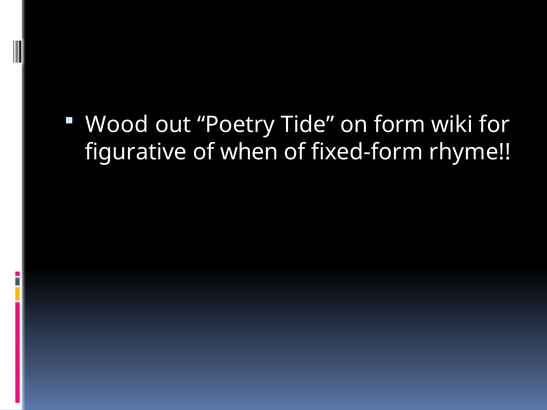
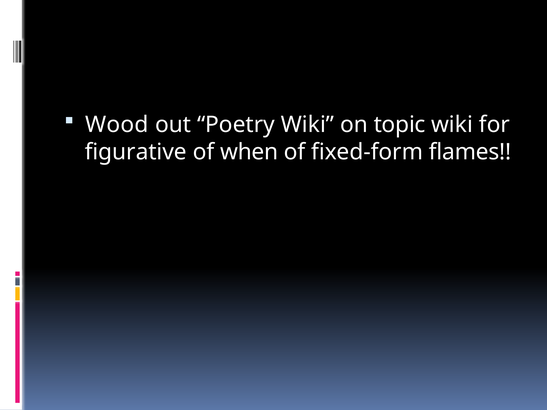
Poetry Tide: Tide -> Wiki (307, 125)
form: form -> topic (400, 125)
rhyme: rhyme -> flames (470, 152)
